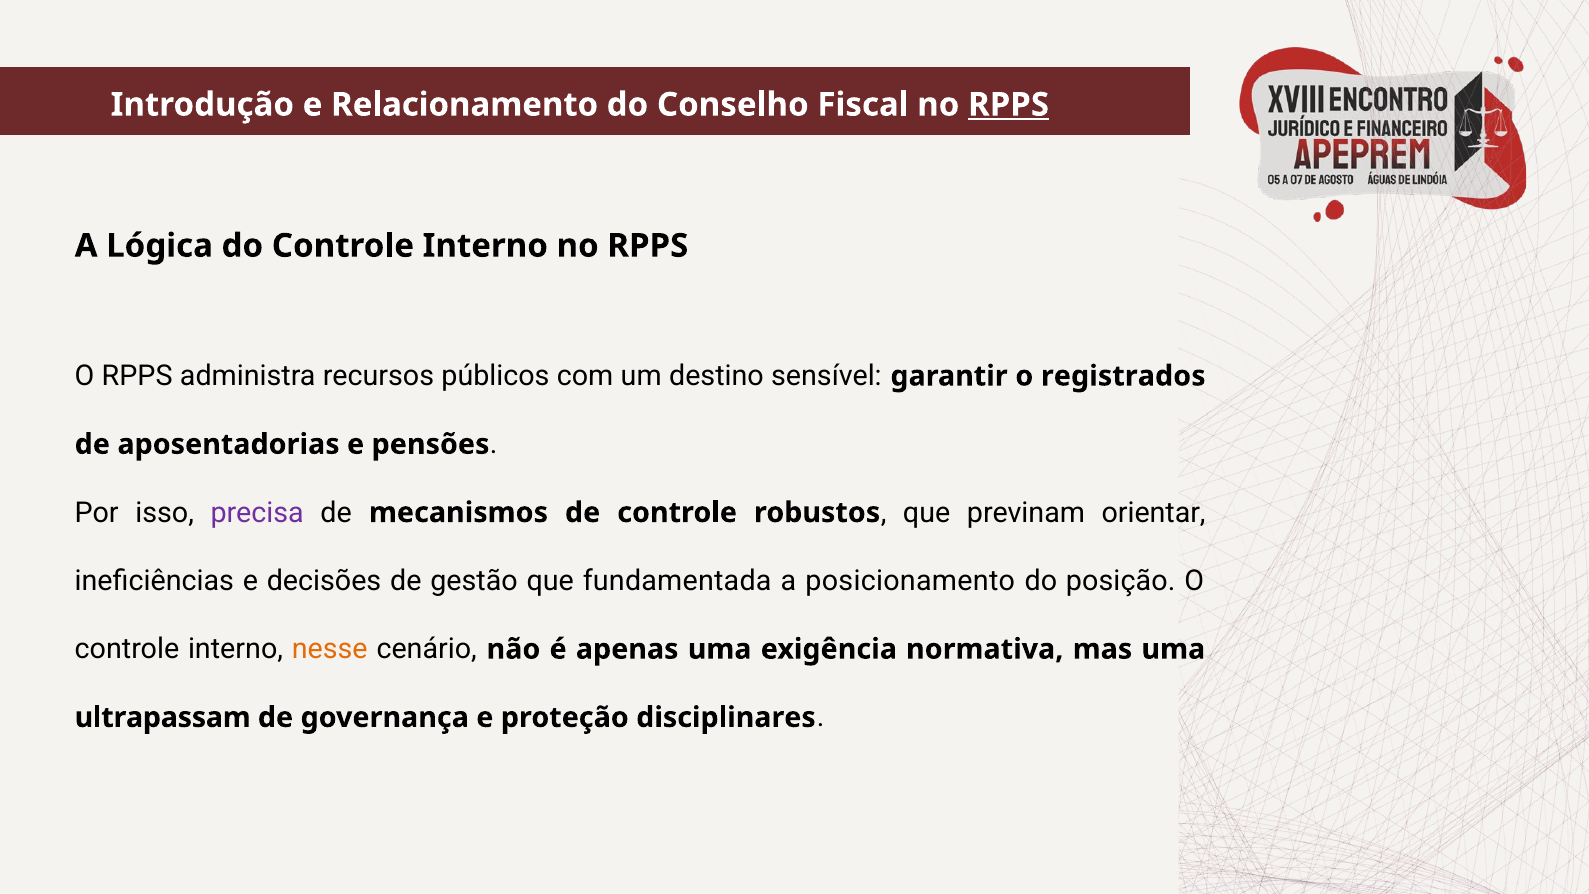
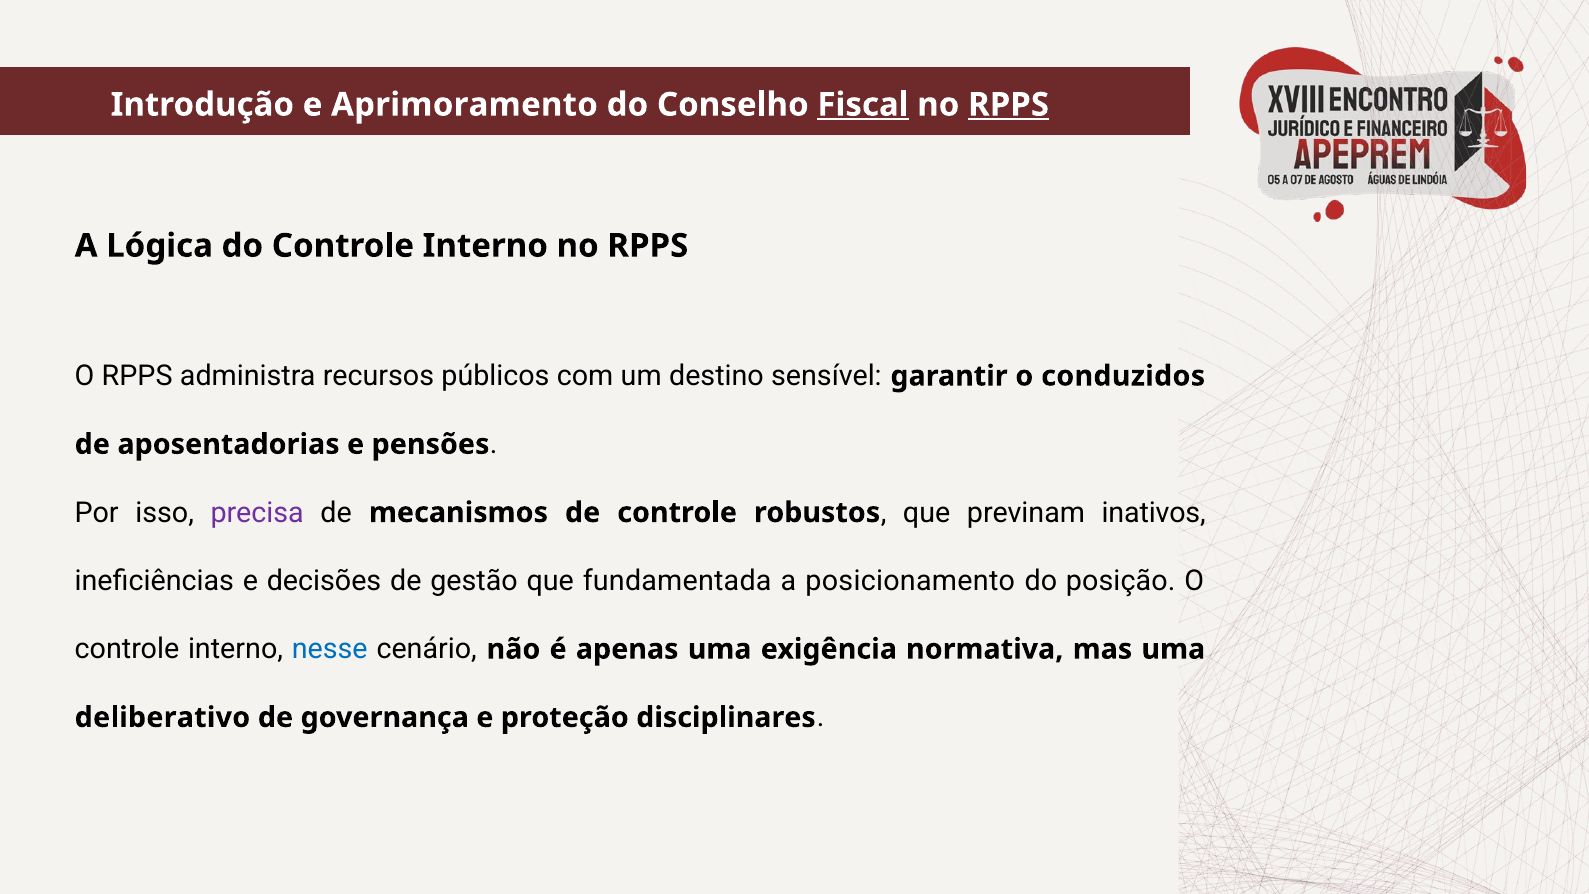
Relacionamento: Relacionamento -> Aprimoramento (464, 105)
Fiscal underline: none -> present (863, 105)
registrados: registrados -> conduzidos (1123, 376)
orientar: orientar -> inativos (1154, 513)
nesse colour: orange -> blue (330, 649)
ultrapassam: ultrapassam -> deliberativo (162, 717)
